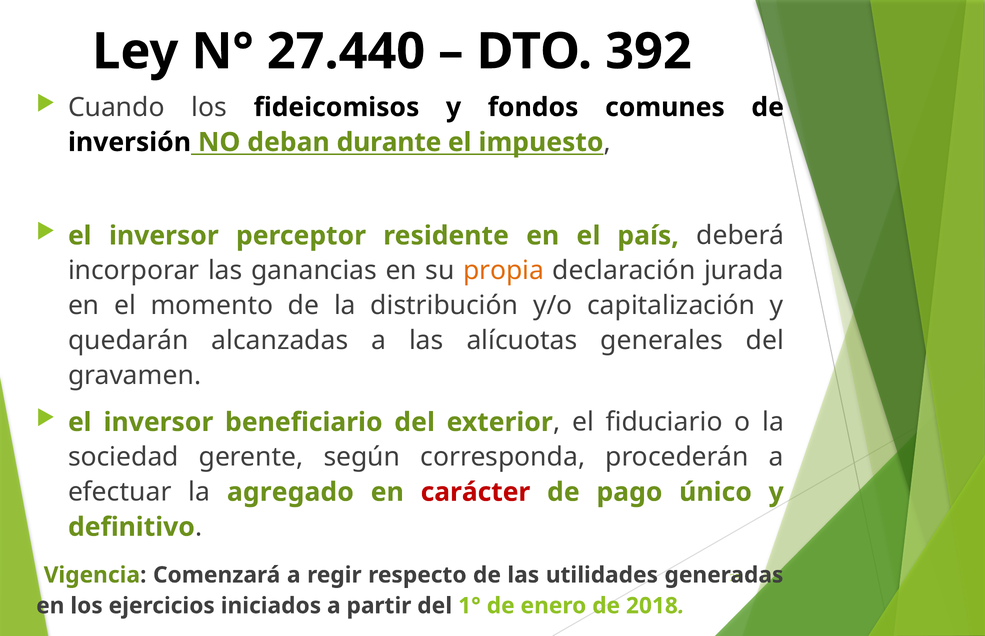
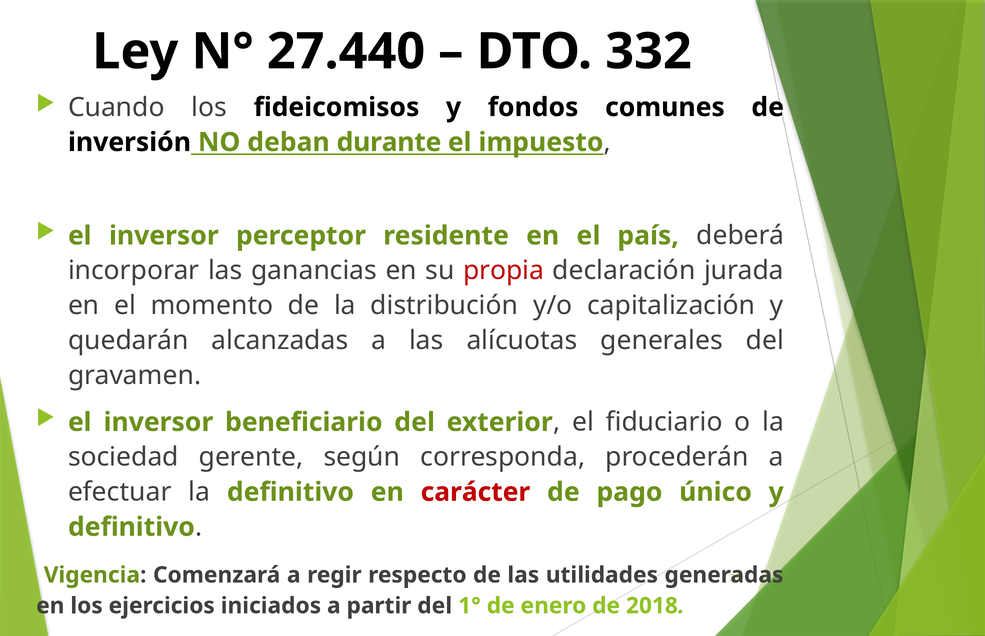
392: 392 -> 332 (649, 52)
propia colour: orange -> red (504, 271)
la agregado: agregado -> definitivo (290, 492)
